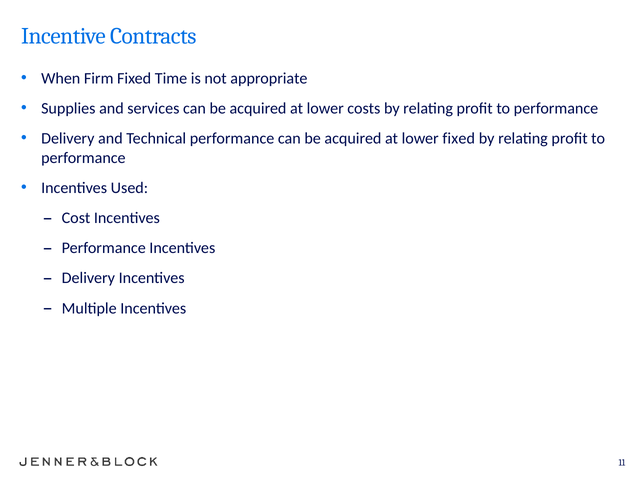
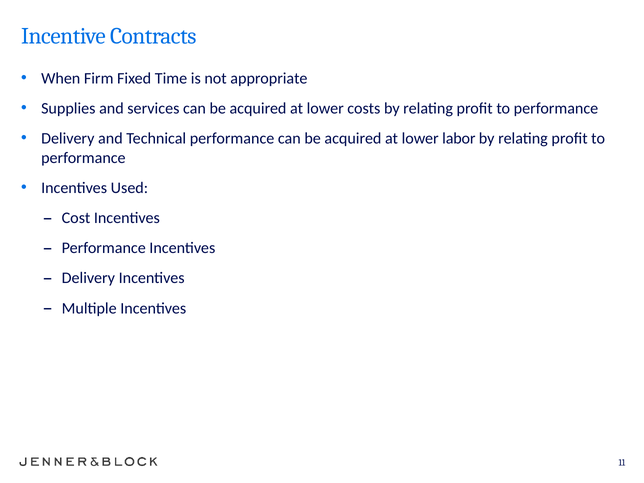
lower fixed: fixed -> labor (459, 139)
